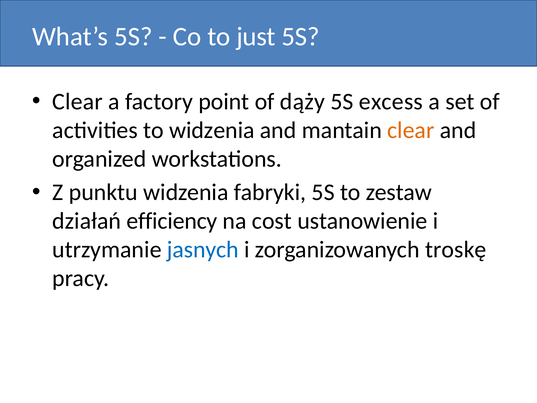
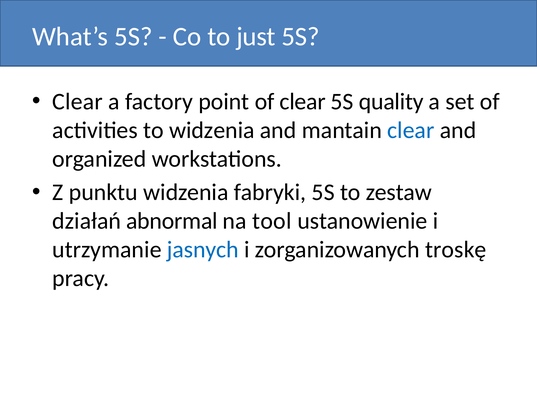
of dąży: dąży -> clear (303, 102)
excess: excess -> quality (391, 102)
clear colour: orange -> blue (411, 130)
efficiency: efficiency -> abnormal (172, 221)
cost: cost -> tool (272, 221)
